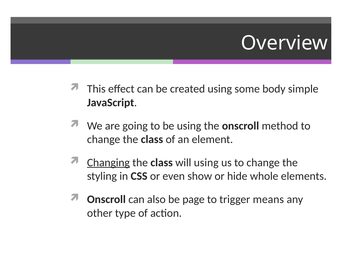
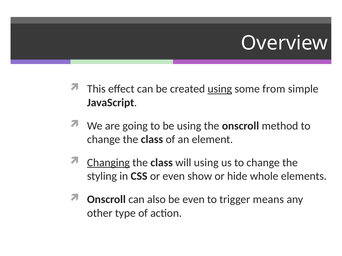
using underline: none -> present (220, 89)
body: body -> from (274, 89)
be page: page -> even (194, 200)
